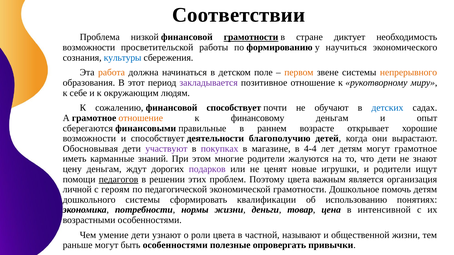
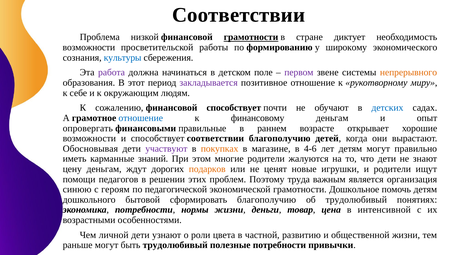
научиться: научиться -> широкому (346, 47)
работа colour: orange -> purple (112, 73)
первом colour: orange -> purple (299, 73)
отношение colour: orange -> blue (141, 118)
сберегаются: сберегаются -> опровергать (88, 128)
способствует деятельности: деятельности -> соответствии (215, 139)
покупках colour: purple -> orange (220, 149)
4-4: 4-4 -> 4-6 (310, 149)
могут грамотное: грамотное -> правильно (416, 149)
подарков colour: purple -> orange (207, 169)
педагогов underline: present -> none (119, 180)
Поэтому цвета: цвета -> труда (299, 180)
личной: личной -> синюю (77, 190)
дошкольного системы: системы -> бытовой (143, 200)
сформировать квалификации: квалификации -> благополучию (267, 200)
об использованию: использованию -> трудолюбивый (356, 200)
умение: умение -> личной (114, 235)
называют: называют -> развитию (302, 235)
быть особенностями: особенностями -> трудолюбивый (175, 246)
полезные опровергать: опровергать -> потребности (279, 246)
